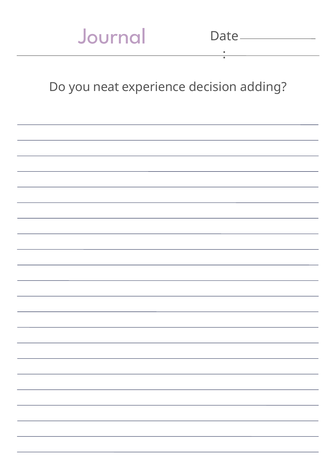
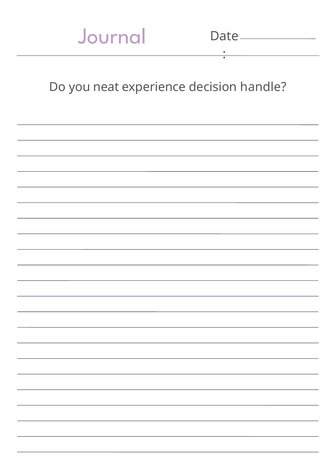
adding: adding -> handle (263, 87)
